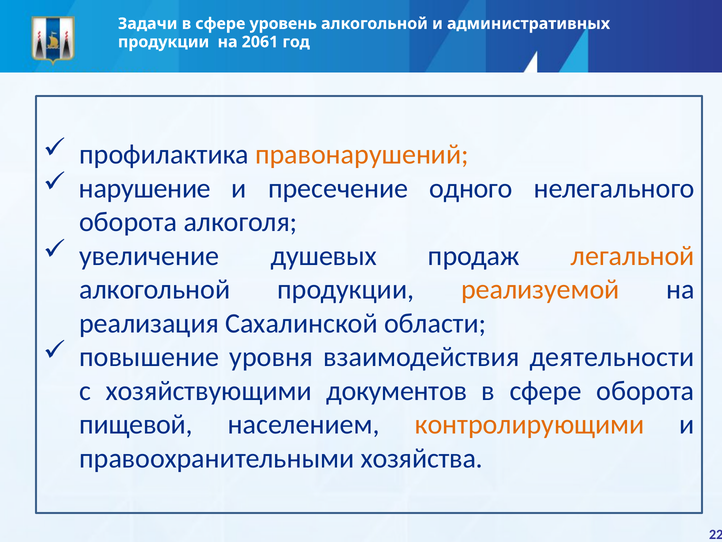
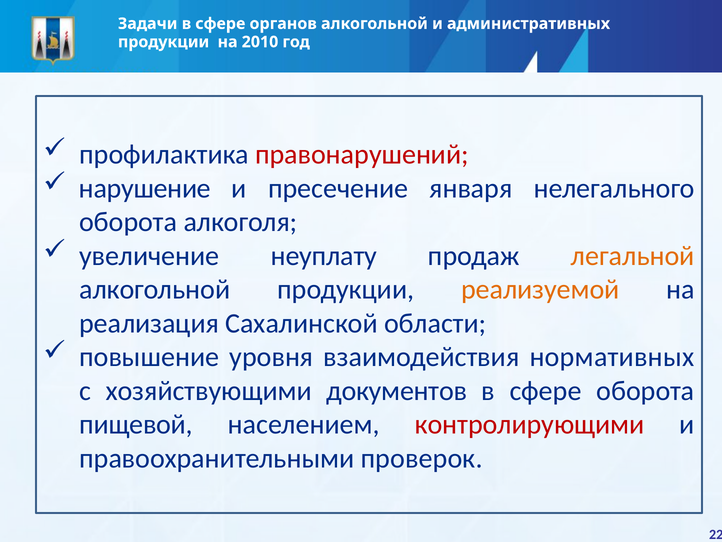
уровень: уровень -> органов (283, 24)
2061: 2061 -> 2010 (260, 42)
правонарушений colour: orange -> red (362, 155)
одного: одного -> января (471, 188)
душевых: душевых -> неуплату (324, 256)
деятельности: деятельности -> нормативных (612, 357)
контролирующими colour: orange -> red (530, 424)
хозяйства: хозяйства -> проверок (422, 458)
